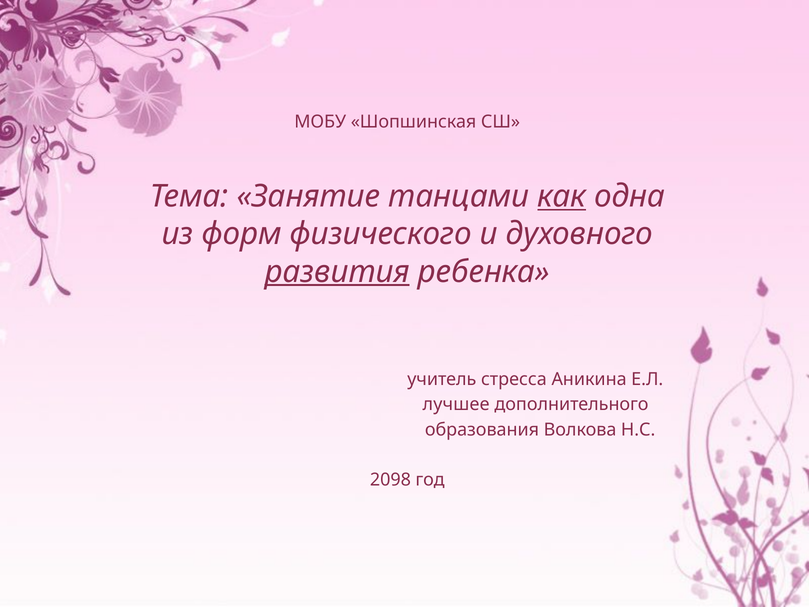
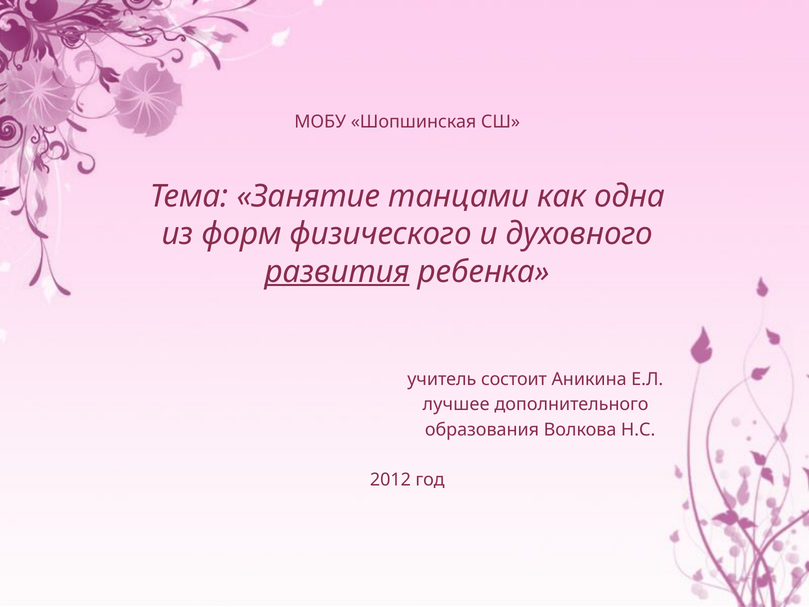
как underline: present -> none (562, 196)
стресса: стресса -> состоит (514, 379)
2098: 2098 -> 2012 (390, 480)
